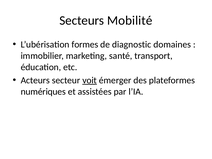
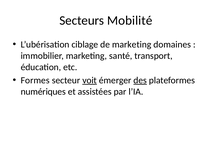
formes: formes -> ciblage (85, 44)
de diagnostic: diagnostic -> marketing (132, 44)
Acteurs: Acteurs -> Formes (35, 80)
des underline: none -> present (140, 80)
